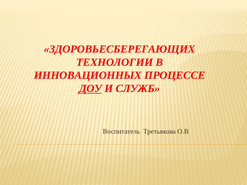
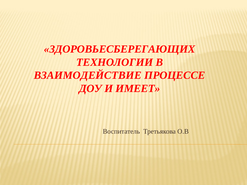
ИННОВАЦИОННЫХ: ИННОВАЦИОННЫХ -> ВЗАИМОДЕЙСТВИЕ (88, 75)
ДОУ underline: present -> none (91, 89)
СЛУЖБ: СЛУЖБ -> ИМЕЕТ (138, 89)
